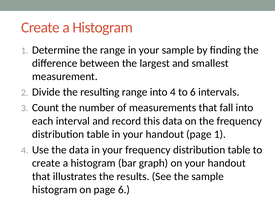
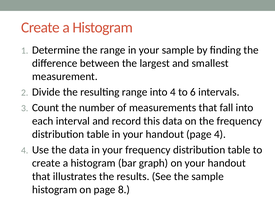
page 1: 1 -> 4 (220, 134)
page 6: 6 -> 8 (124, 190)
